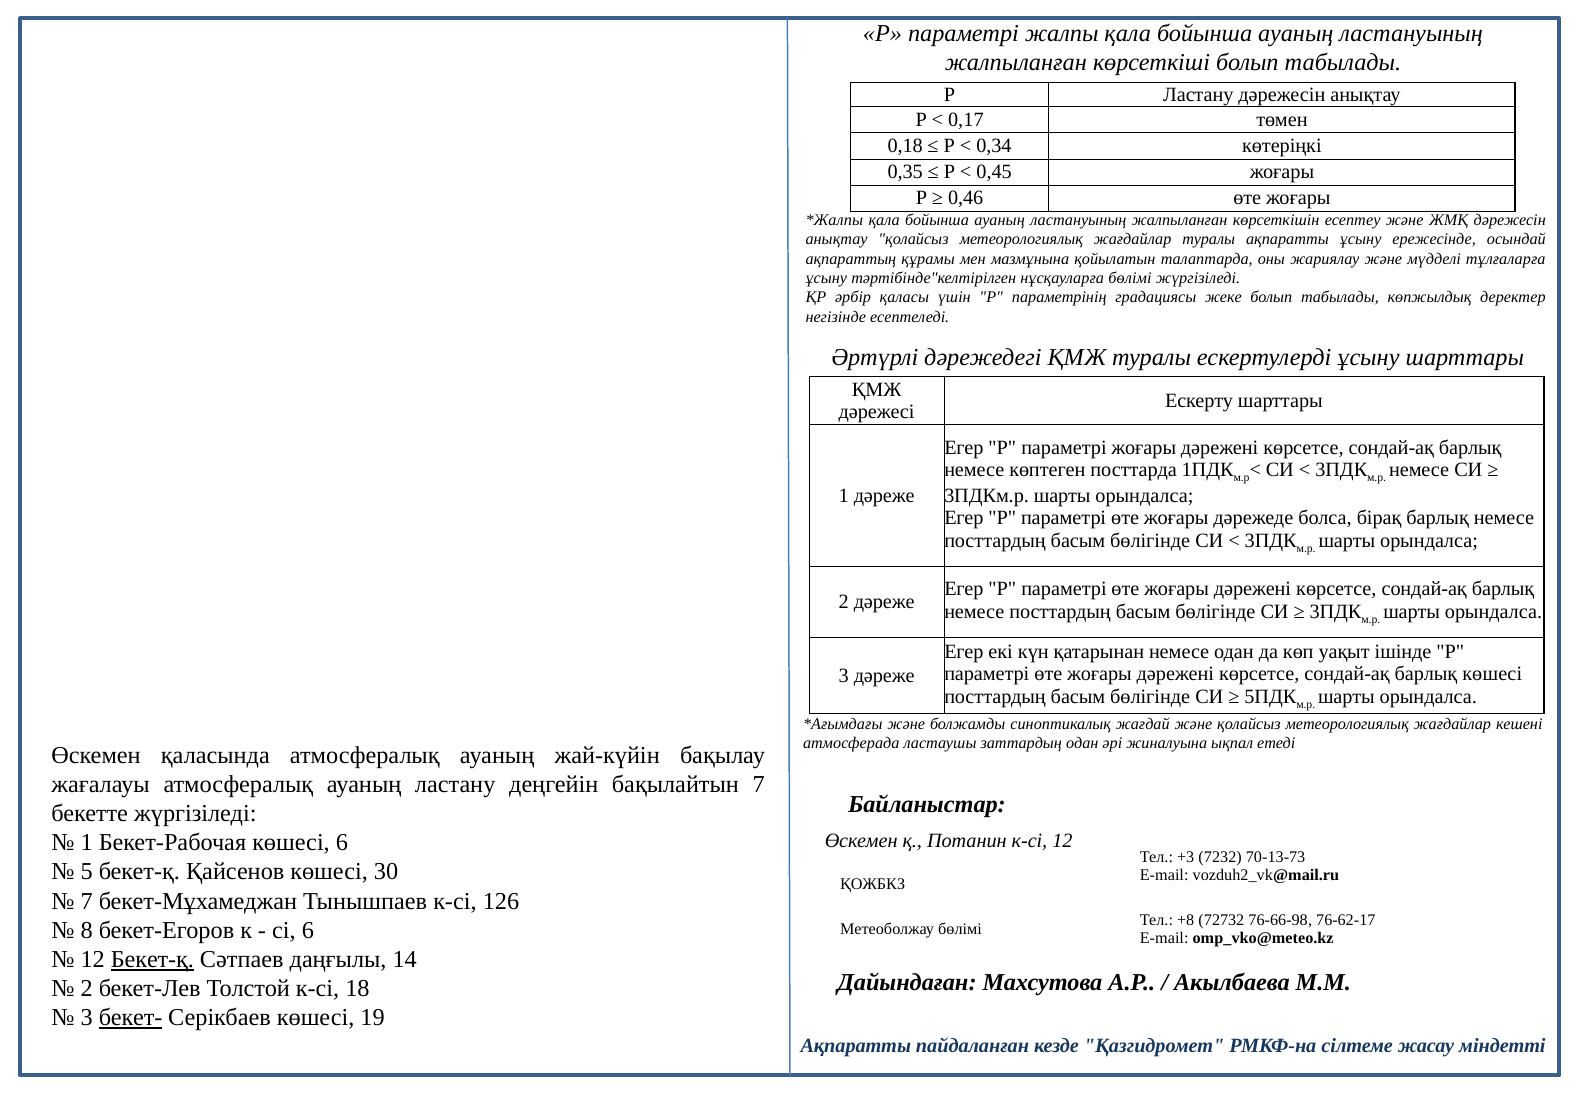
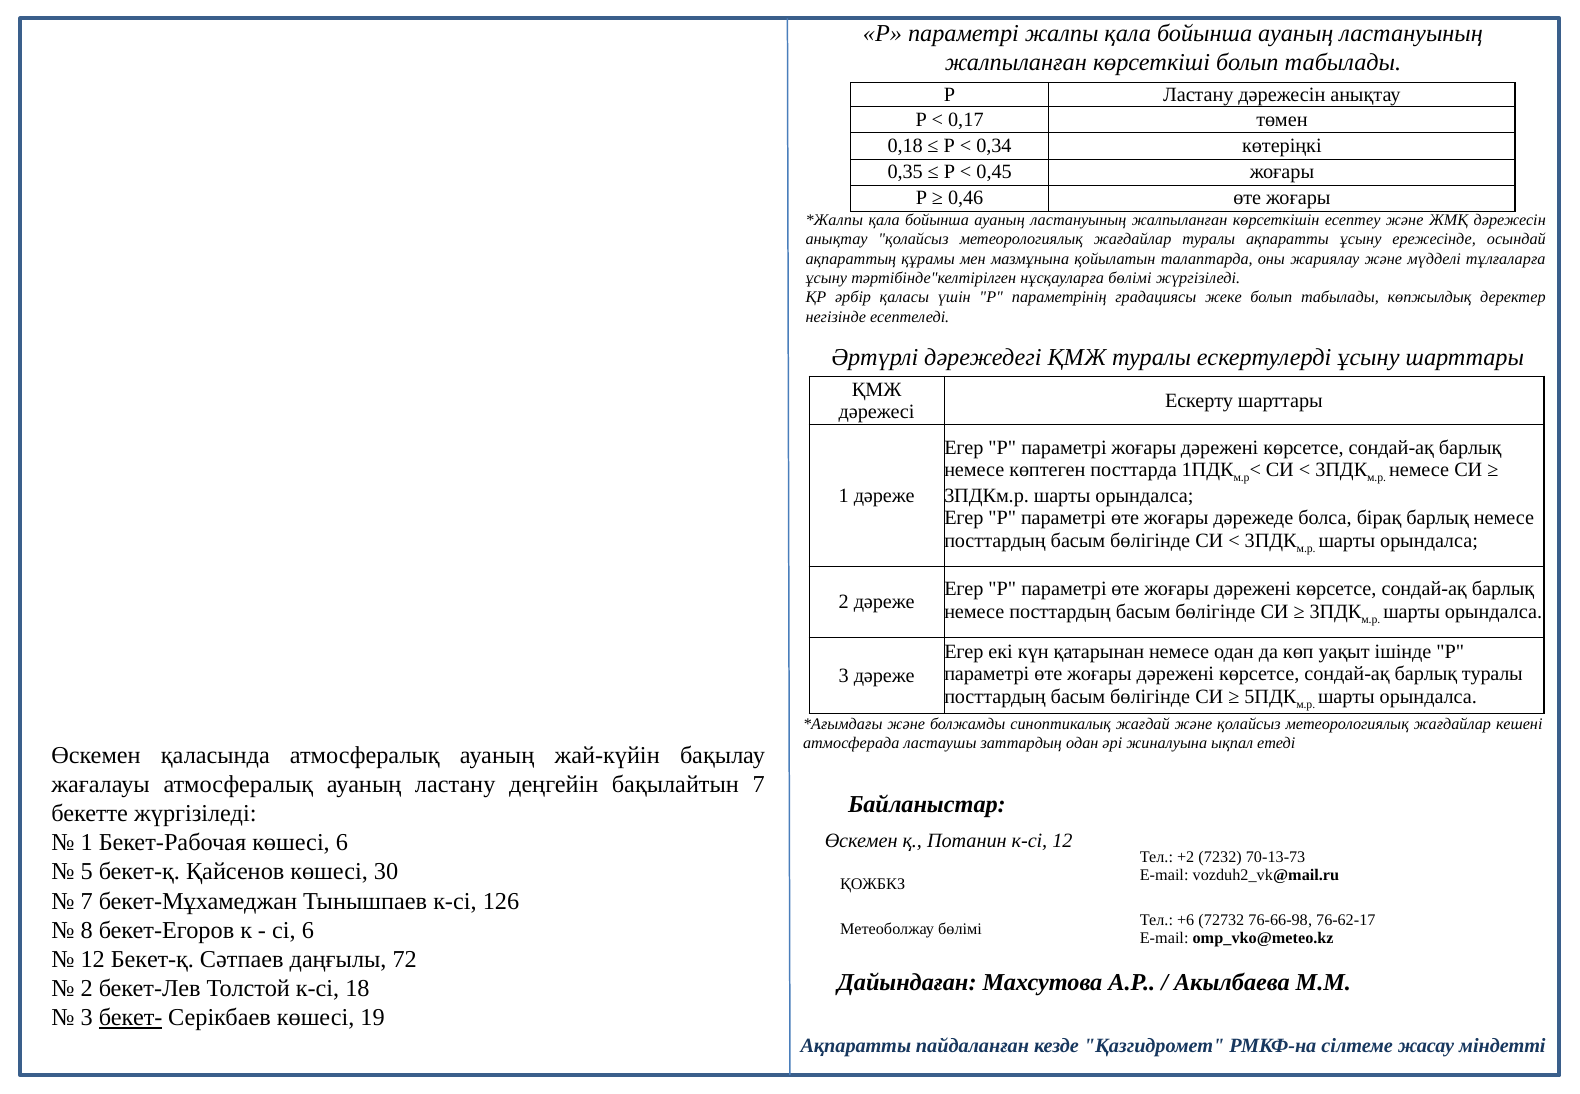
барлық көшесі: көшесі -> туралы (1492, 674)
+3: +3 -> +2 (1186, 857)
+8: +8 -> +6 (1186, 920)
Бекет-қ underline: present -> none (152, 959)
14: 14 -> 72 (405, 959)
